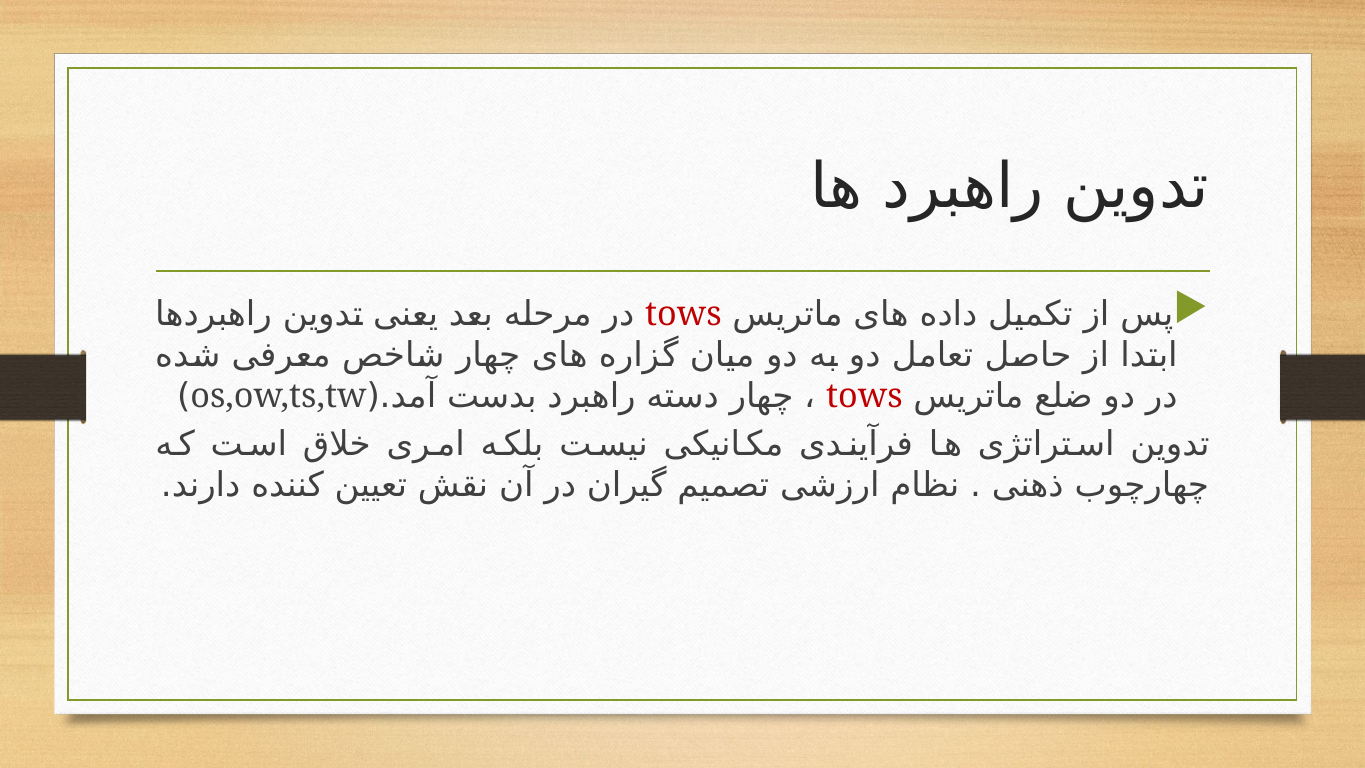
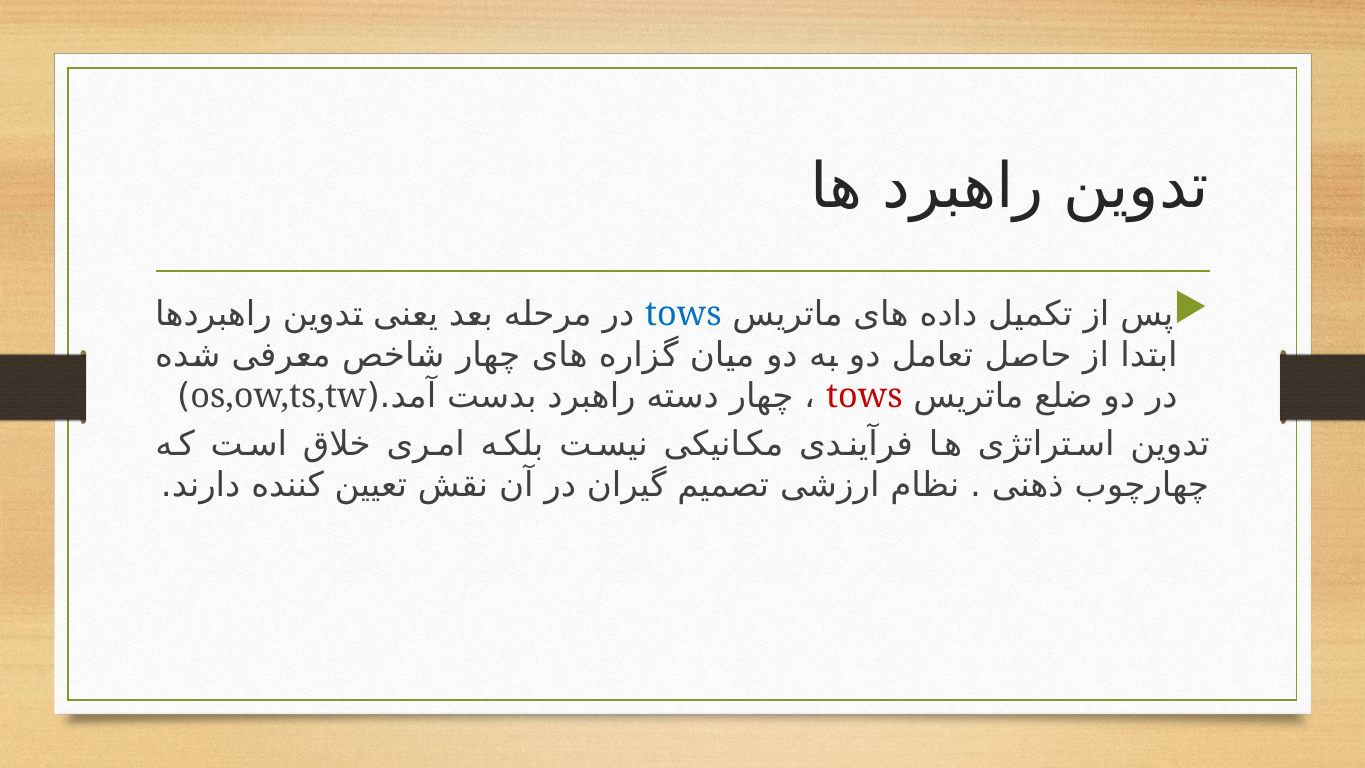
tows colour: red -> blue (683, 314)
